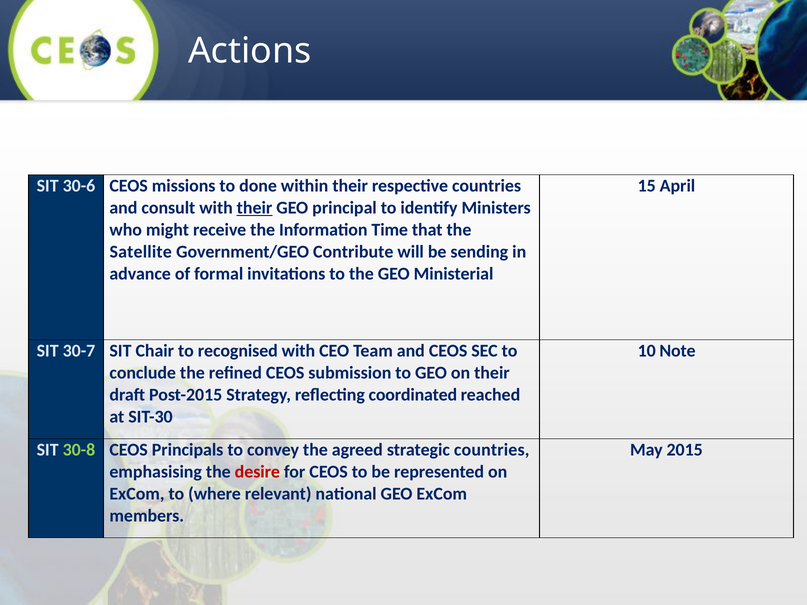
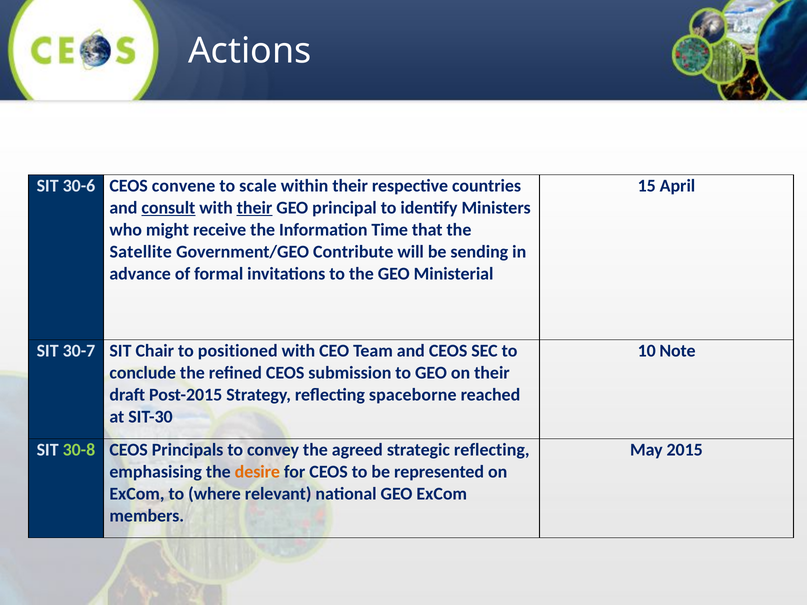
missions: missions -> convene (184, 186)
done: done -> scale (258, 186)
consult underline: none -> present (168, 208)
recognised: recognised -> positioned (238, 351)
coordinated: coordinated -> spaceborne (413, 395)
strategic countries: countries -> reflecting (492, 450)
desire colour: red -> orange (257, 472)
